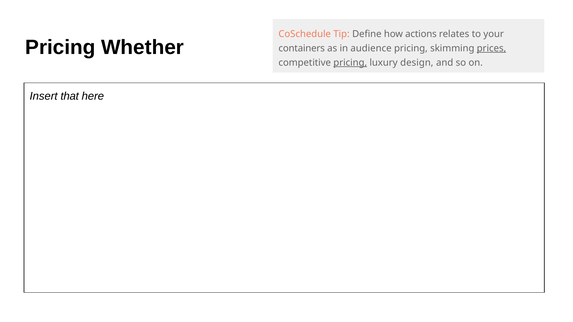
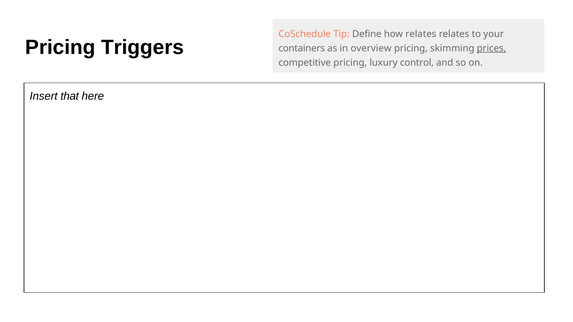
how actions: actions -> relates (421, 34)
Whether: Whether -> Triggers (143, 47)
audience: audience -> overview (371, 48)
pricing underline: present -> none (350, 63)
design: design -> control (417, 63)
